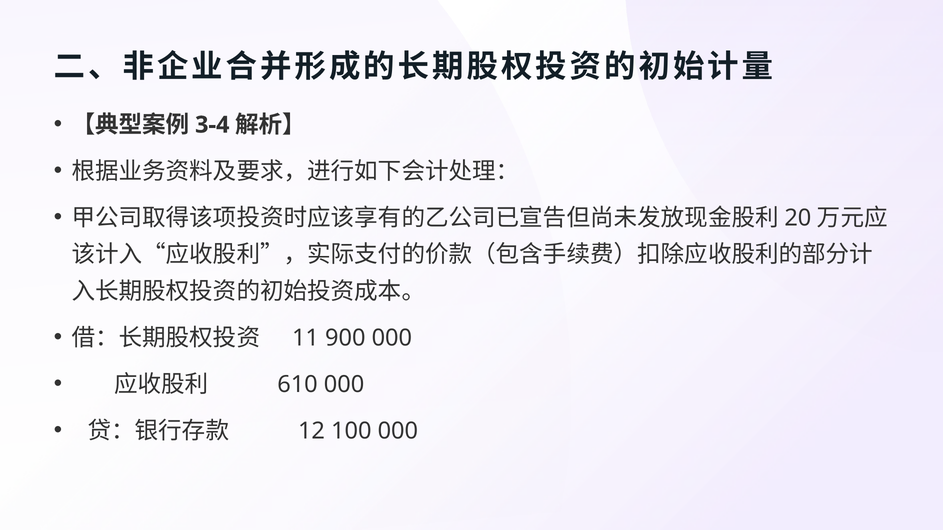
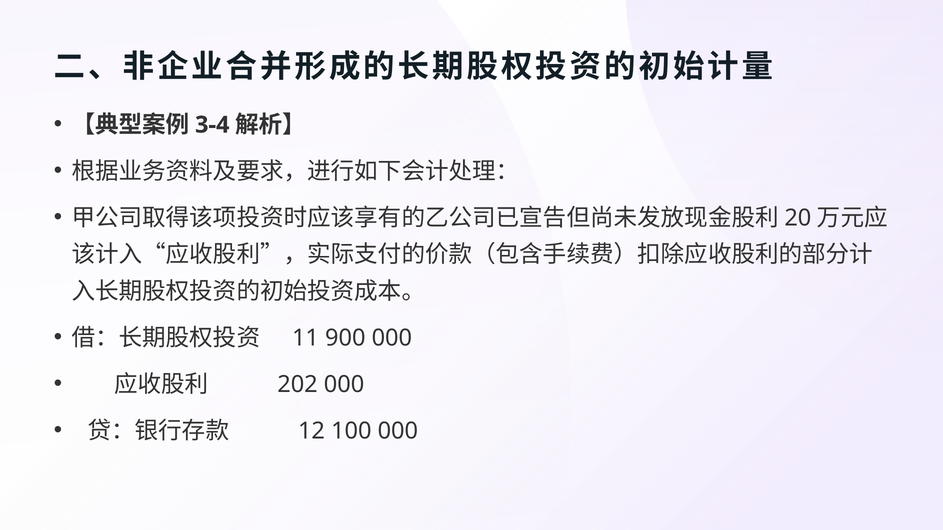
610: 610 -> 202 (297, 385)
